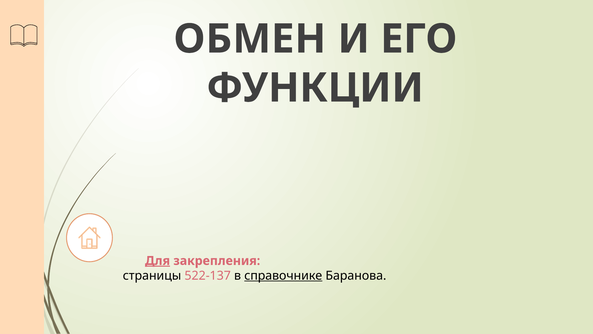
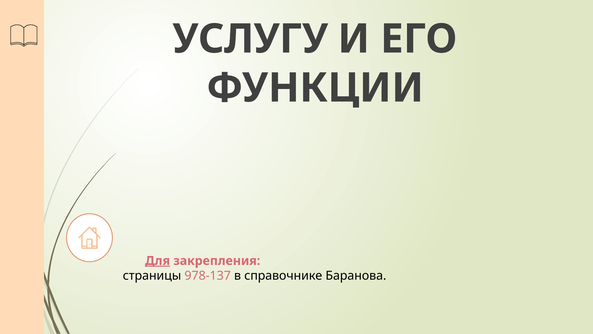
ОБМЕН: ОБМЕН -> УСЛУГУ (250, 39)
522-137: 522-137 -> 978-137 (208, 275)
справочнике underline: present -> none (283, 275)
